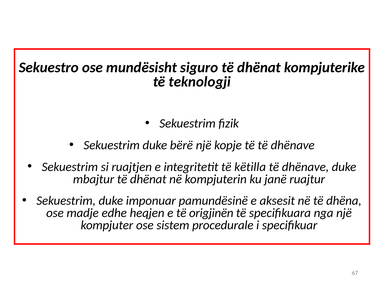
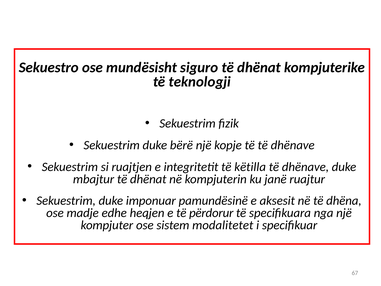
origjinën: origjinën -> përdorur (211, 213)
procedurale: procedurale -> modalitetet (223, 225)
